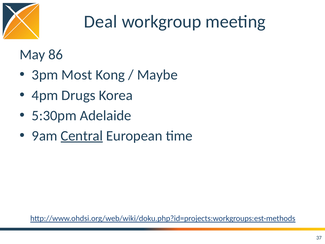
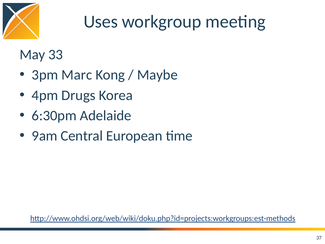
Deal: Deal -> Uses (101, 22)
86: 86 -> 33 (56, 55)
Most: Most -> Marc (77, 75)
5:30pm: 5:30pm -> 6:30pm (54, 115)
Central underline: present -> none (82, 136)
